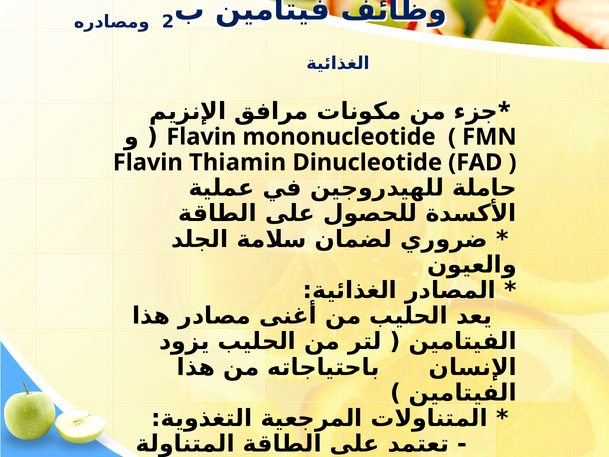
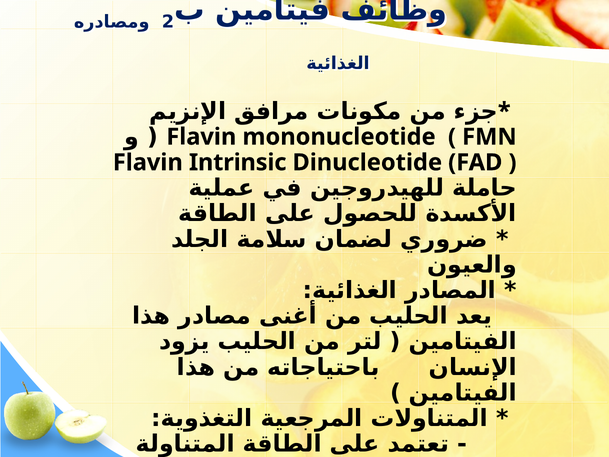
Thiamin: Thiamin -> Intrinsic (238, 162)
